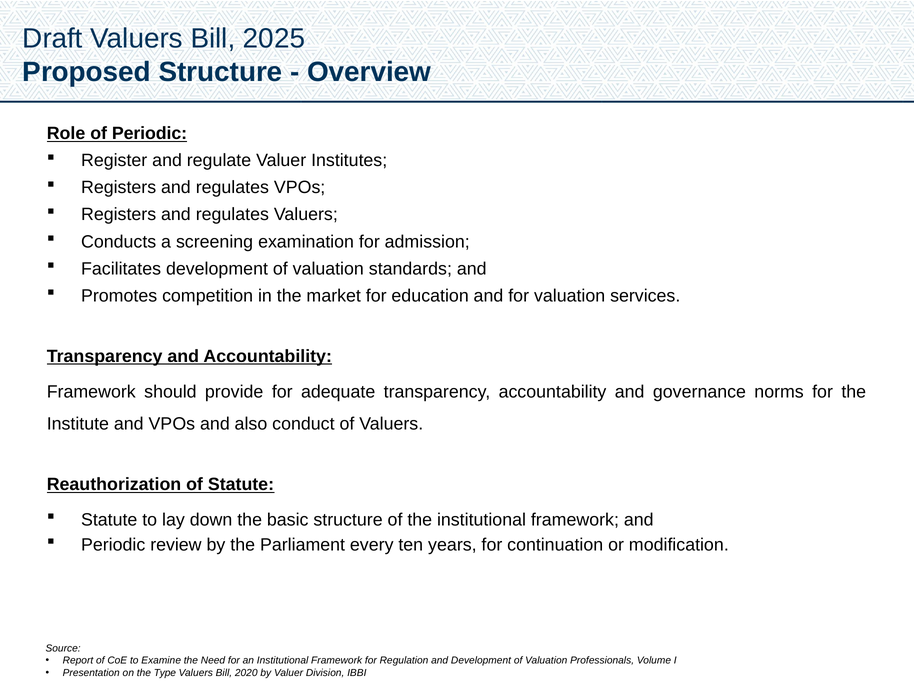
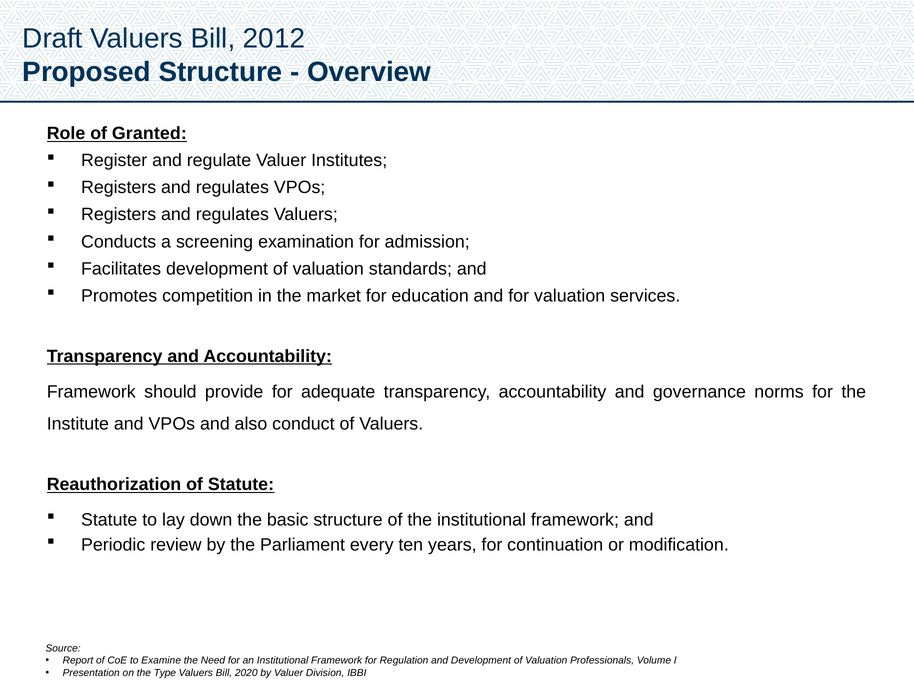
2025: 2025 -> 2012 (274, 39)
of Periodic: Periodic -> Granted (149, 134)
